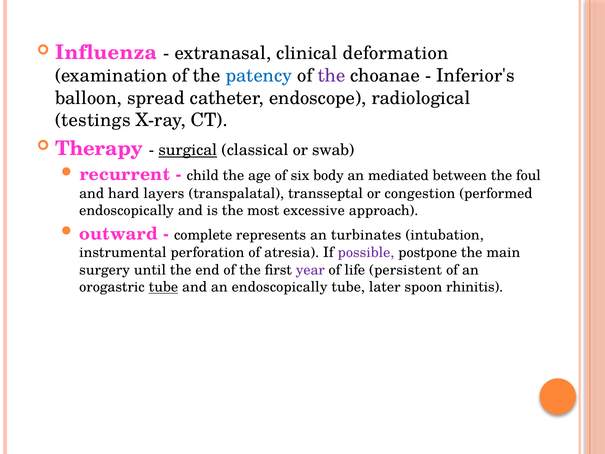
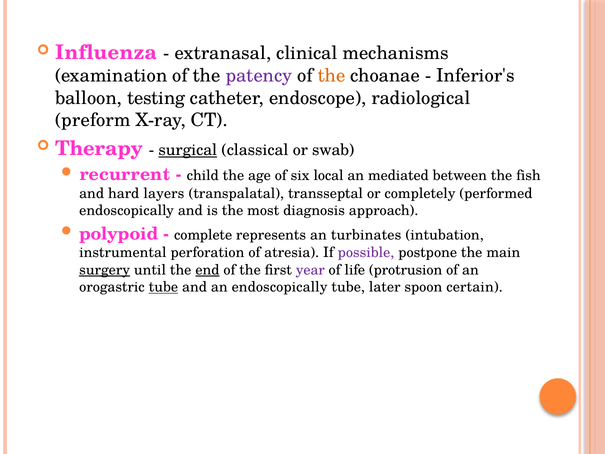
deformation: deformation -> mechanisms (396, 53)
patency colour: blue -> purple (259, 76)
the colour: purple -> orange (332, 76)
spread: spread -> testing (156, 98)
testings: testings -> preform (93, 120)
body: body -> local (329, 176)
foul: foul -> fish (528, 176)
congestion: congestion -> completely (420, 193)
excessive: excessive -> diagnosis (314, 211)
outward: outward -> polypoid (119, 234)
surgery underline: none -> present (105, 270)
end underline: none -> present (207, 270)
persistent: persistent -> protrusion (406, 270)
rhinitis: rhinitis -> certain (475, 287)
